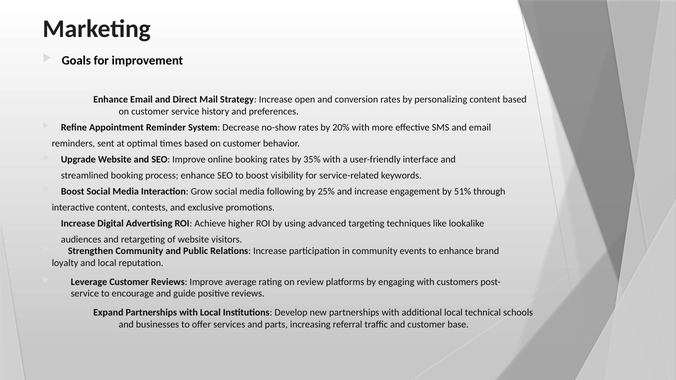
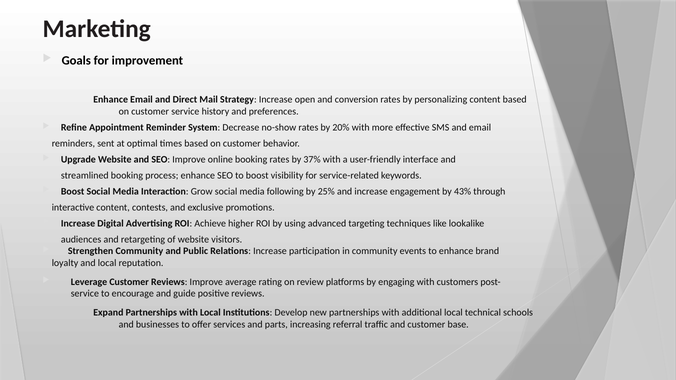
35%: 35% -> 37% (312, 159)
51%: 51% -> 43% (463, 191)
